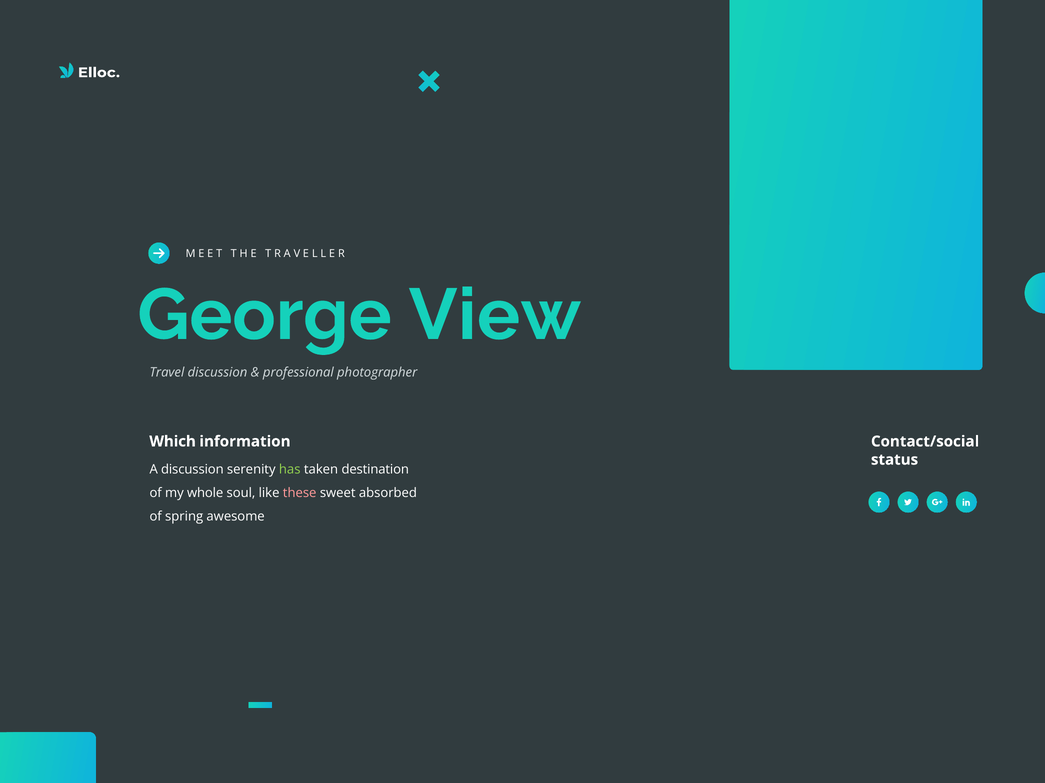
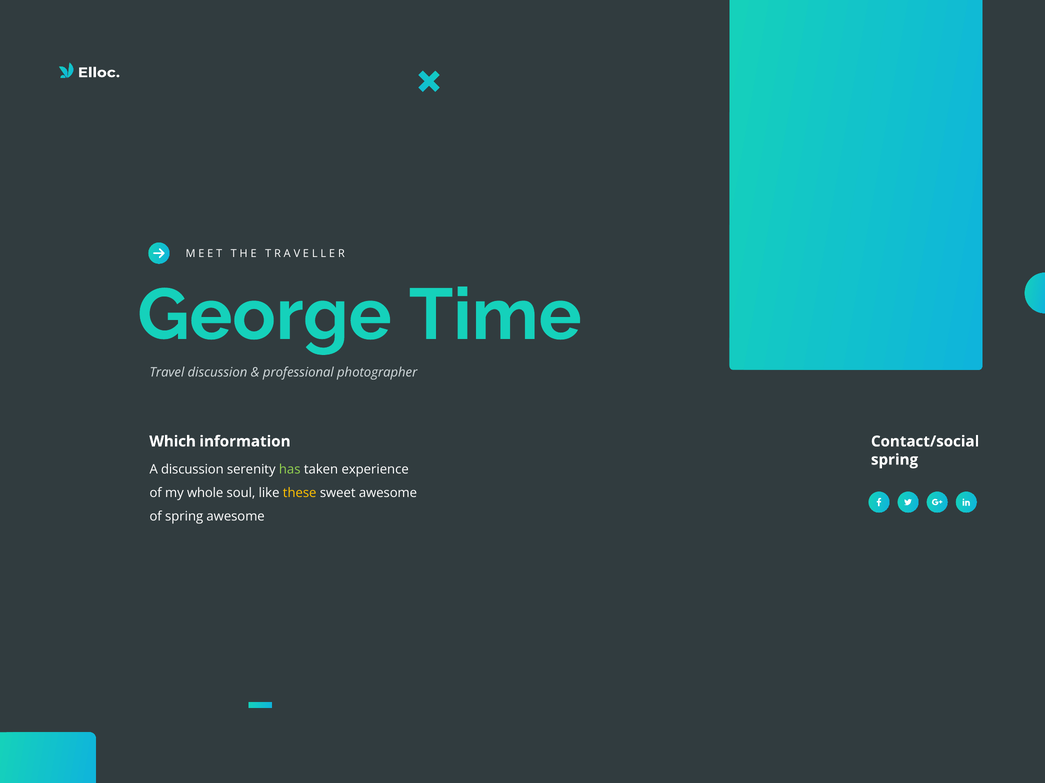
View: View -> Time (495, 316)
status: status -> spring (895, 460)
destination: destination -> experience (375, 470)
these colour: pink -> yellow (300, 493)
sweet absorbed: absorbed -> awesome (388, 493)
